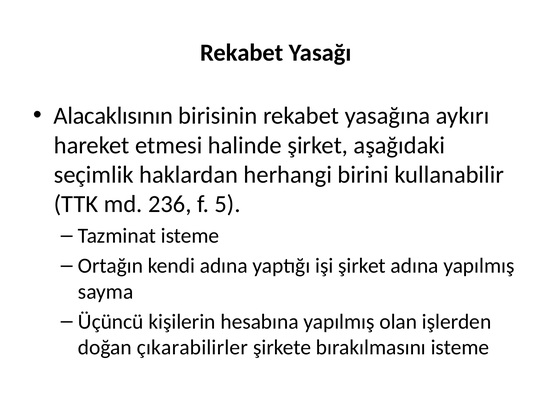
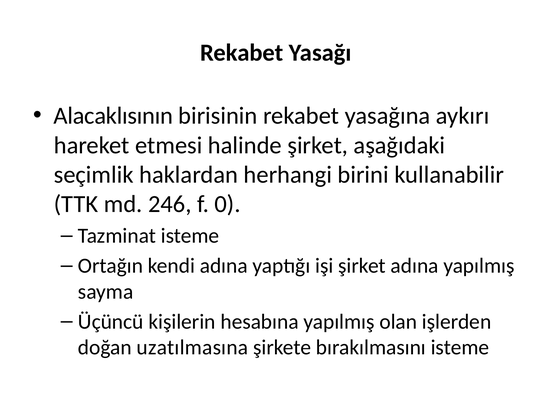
236: 236 -> 246 (170, 204)
5: 5 -> 0 (228, 204)
çıkarabilirler: çıkarabilirler -> uzatılmasına (192, 347)
